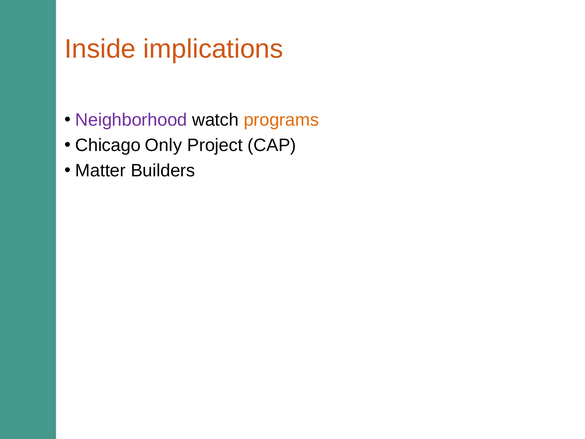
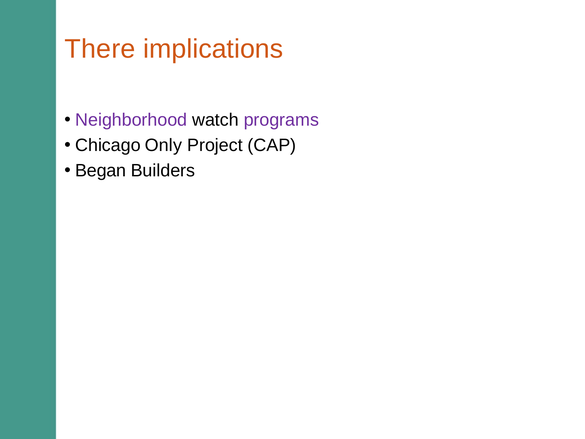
Inside: Inside -> There (100, 49)
programs colour: orange -> purple (281, 120)
Matter: Matter -> Began (101, 171)
